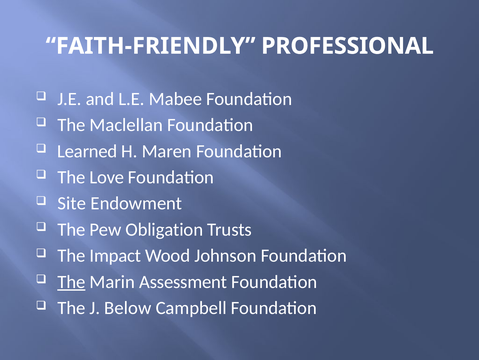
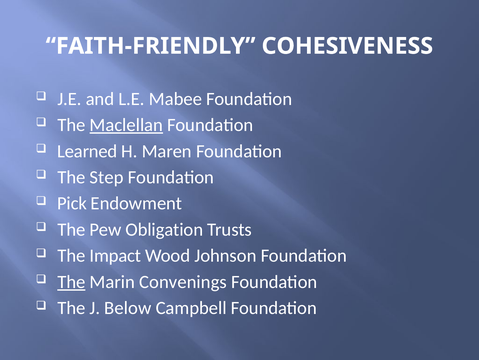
PROFESSIONAL: PROFESSIONAL -> COHESIVENESS (347, 46)
Maclellan underline: none -> present (126, 125)
Love: Love -> Step (107, 177)
Site: Site -> Pick (72, 203)
Assessment: Assessment -> Convenings (183, 281)
